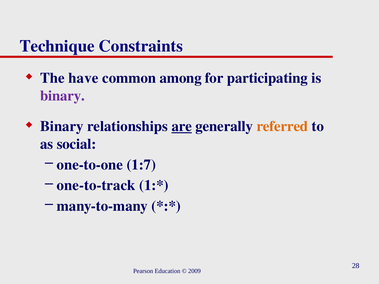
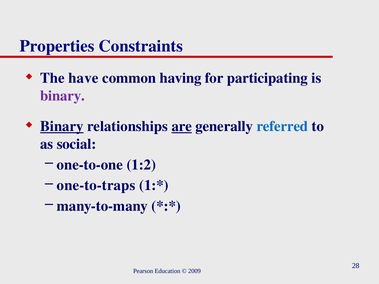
Technique: Technique -> Properties (57, 46)
among: among -> having (181, 78)
Binary underline: none -> present (62, 126)
referred colour: orange -> blue (282, 126)
1:7: 1:7 -> 1:2 (141, 165)
one-to-track: one-to-track -> one-to-traps (96, 185)
